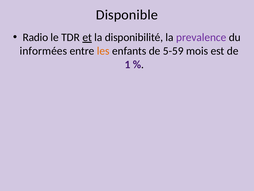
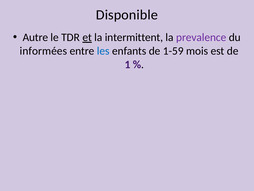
Radio: Radio -> Autre (35, 37)
disponibilité: disponibilité -> intermittent (134, 37)
les colour: orange -> blue (103, 51)
5-59: 5-59 -> 1-59 (173, 51)
